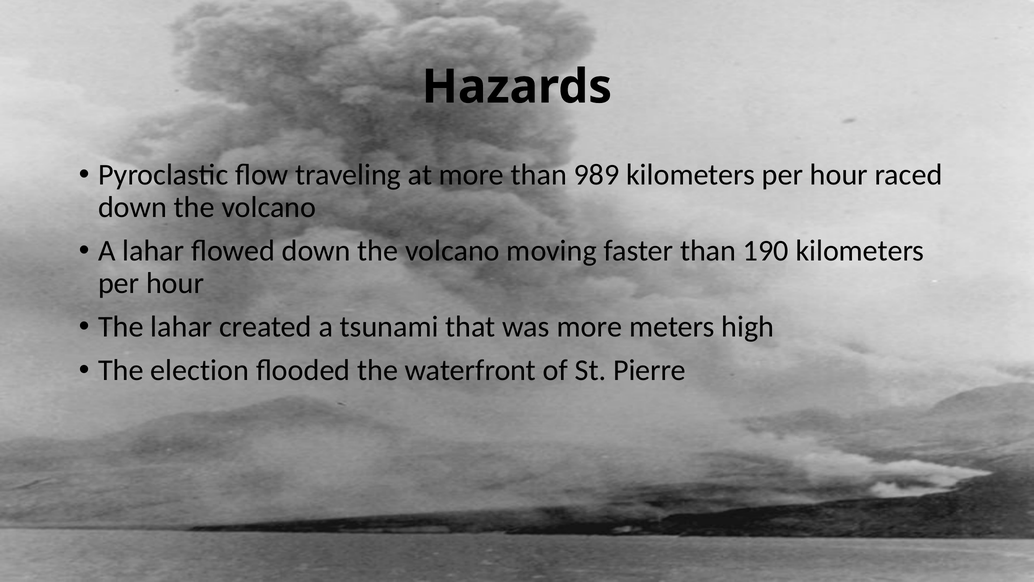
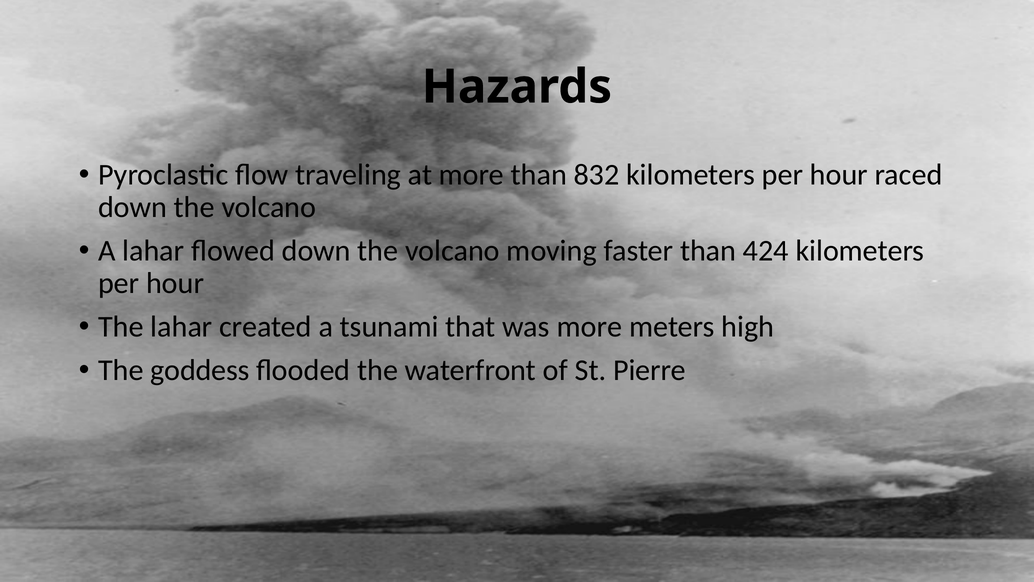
989: 989 -> 832 (597, 175)
190: 190 -> 424 (766, 251)
election: election -> goddess (200, 370)
